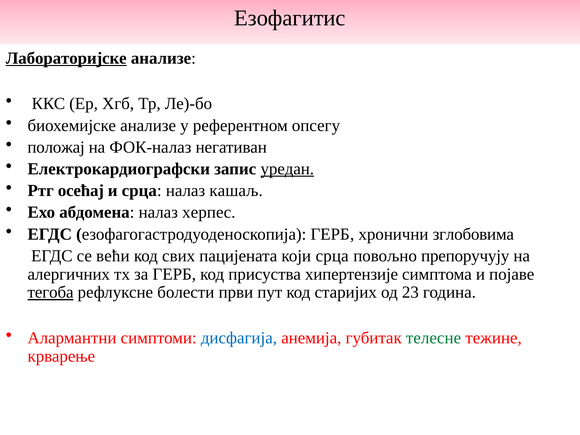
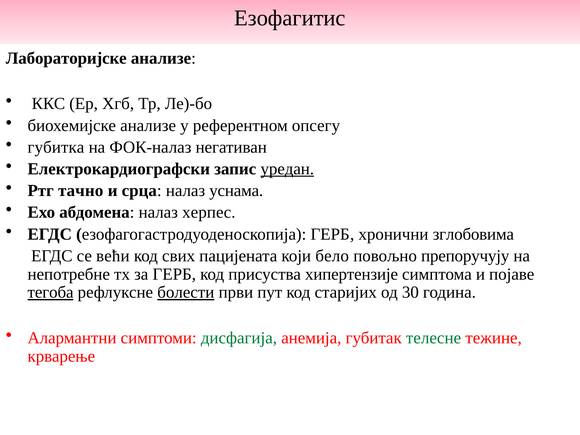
Лабораторијске underline: present -> none (66, 58)
положај: положај -> губитка (56, 147)
осећај: осећај -> тачно (81, 191)
кашаљ: кашаљ -> уснама (236, 191)
који срца: срца -> бело (332, 256)
алергичних: алергичних -> непотребне (69, 274)
болести underline: none -> present (186, 292)
23: 23 -> 30 (410, 292)
дисфагија colour: blue -> green (239, 338)
